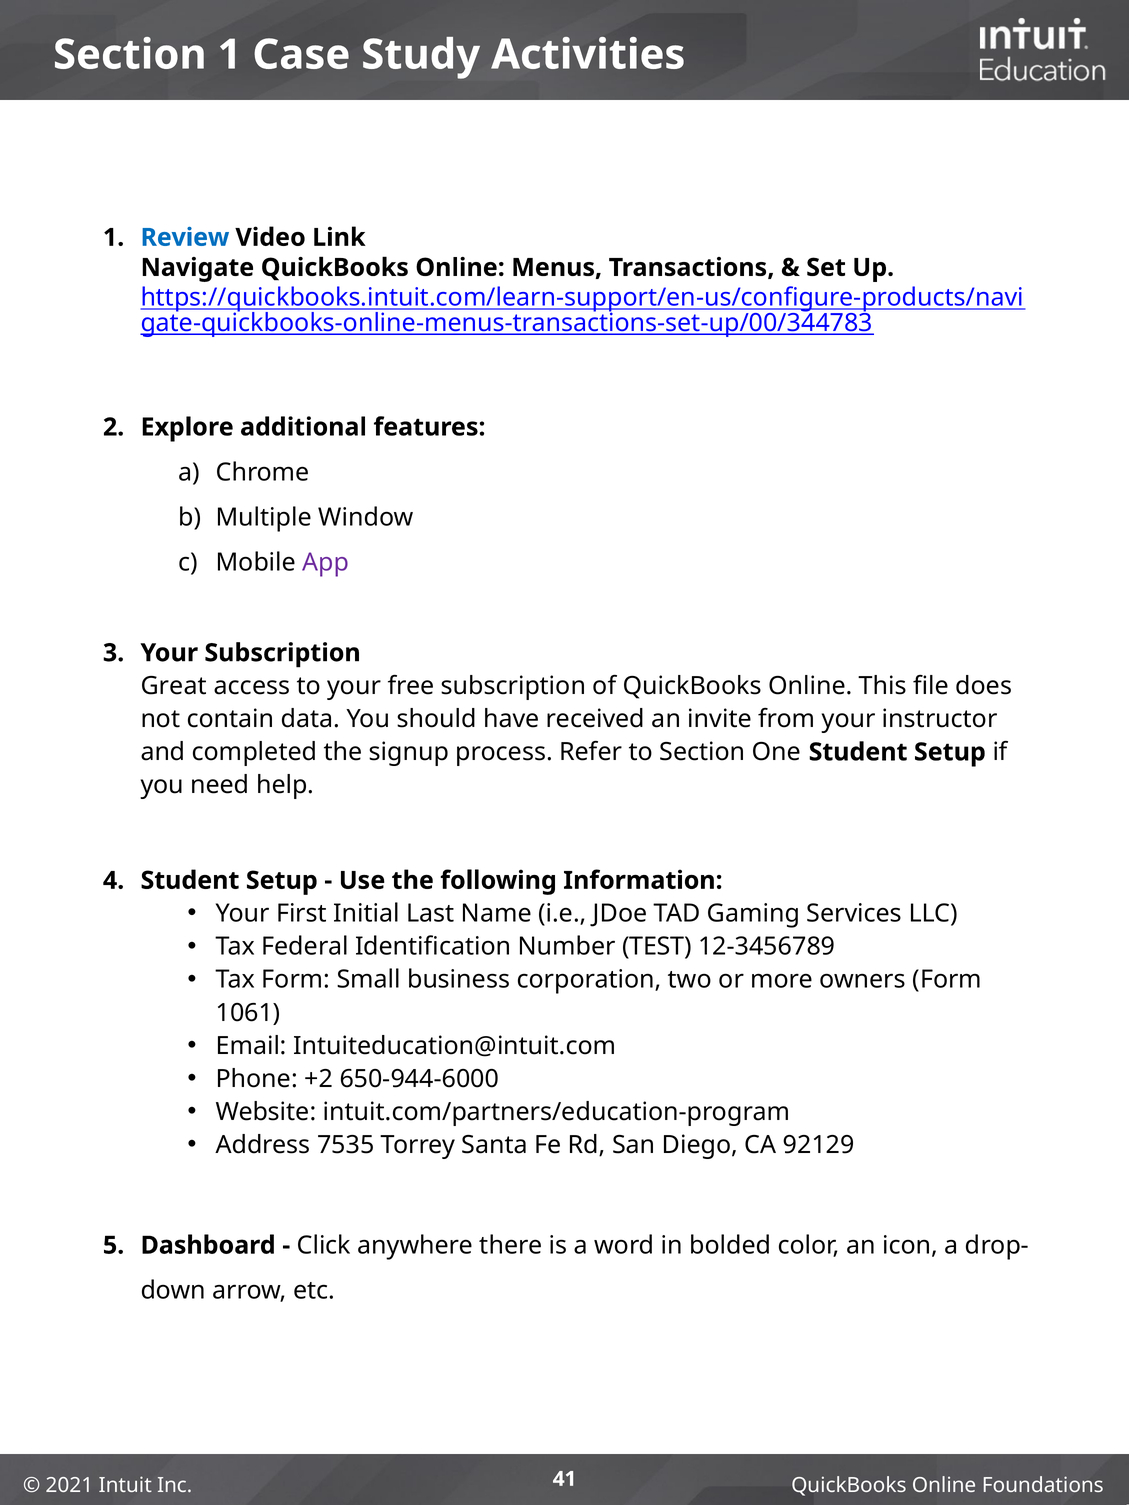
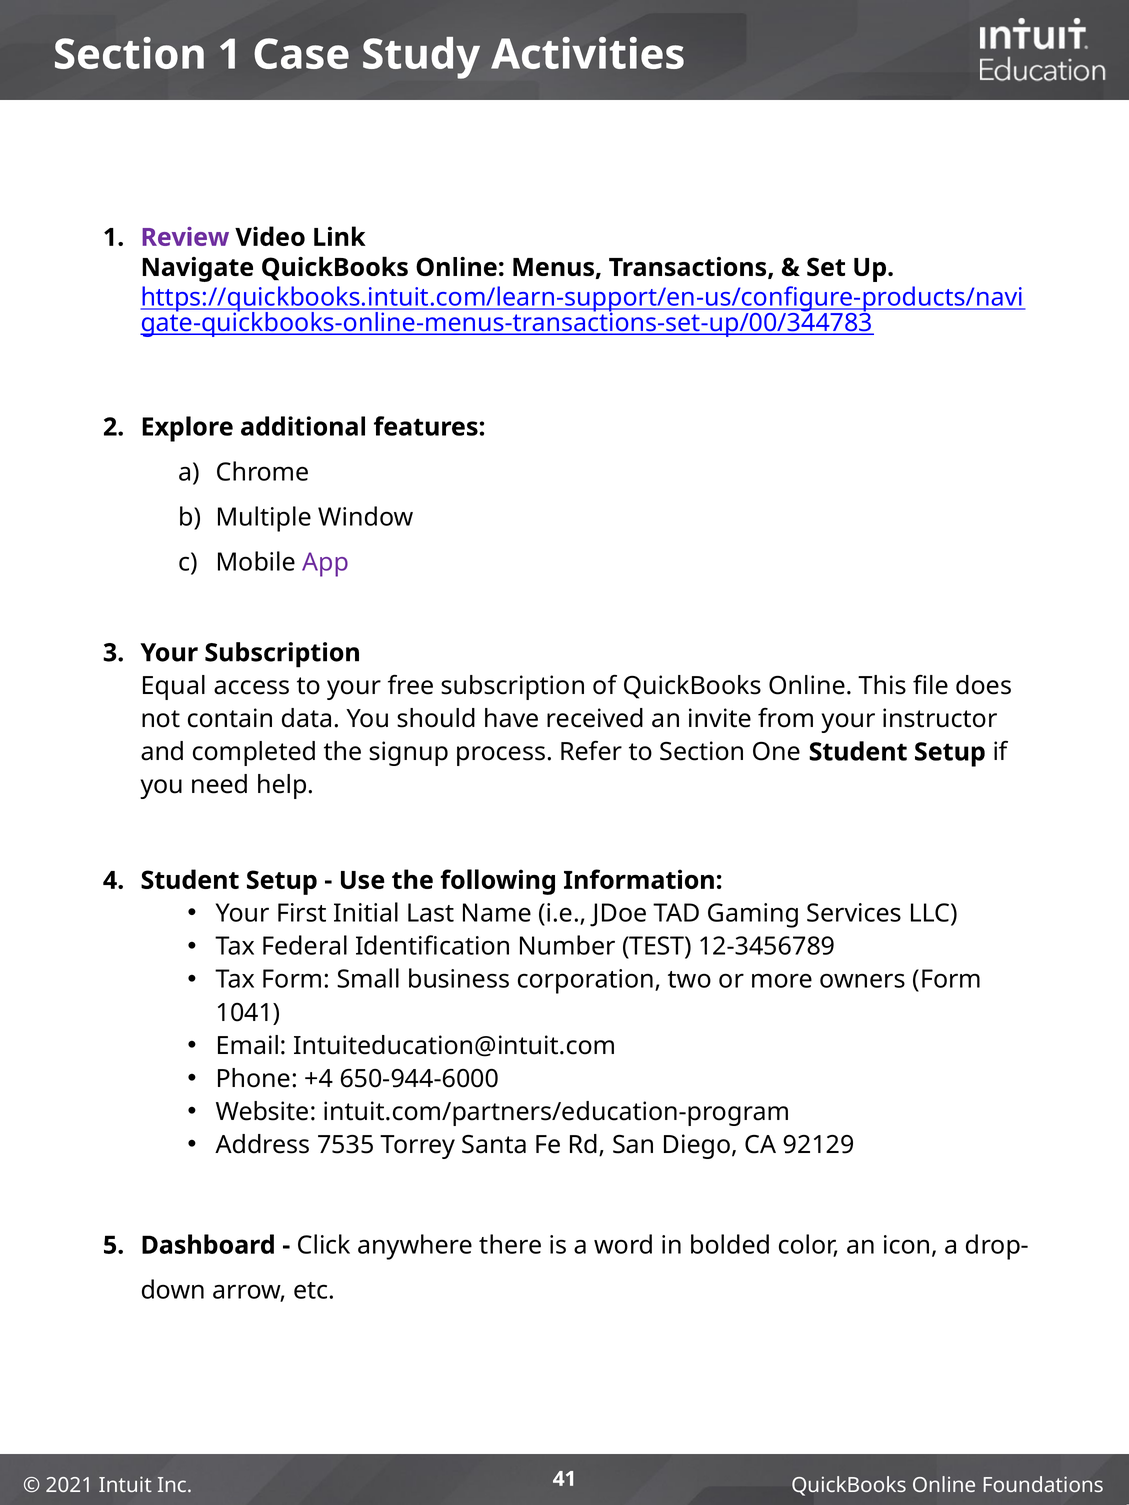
Review colour: blue -> purple (185, 238)
Great: Great -> Equal (174, 686)
1061: 1061 -> 1041 (248, 1013)
+2: +2 -> +4 (319, 1079)
